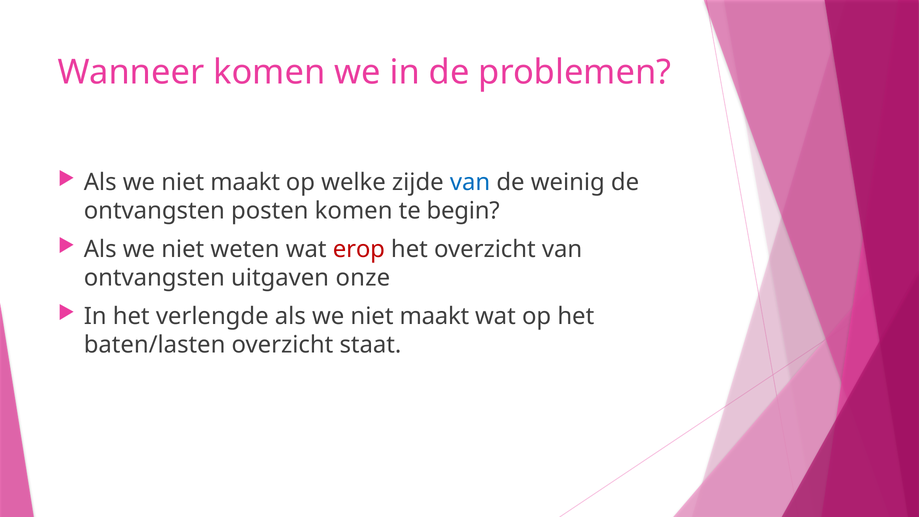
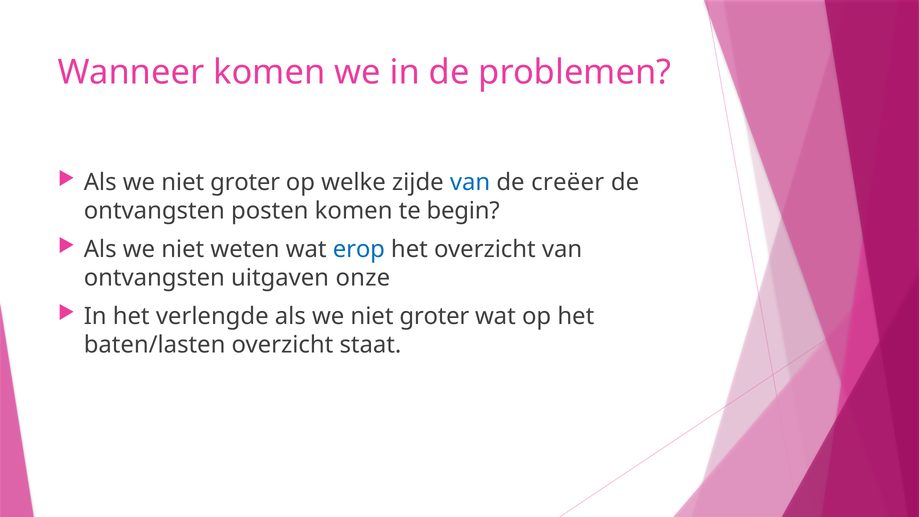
maakt: maakt -> groter (245, 182)
weinig: weinig -> creëer (568, 182)
erop colour: red -> blue (359, 249)
maakt: maakt -> groter (434, 316)
